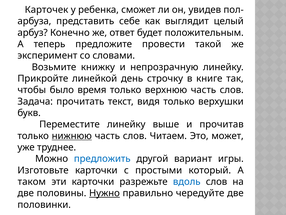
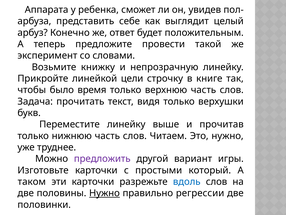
Карточек: Карточек -> Аппарата (47, 10)
день: день -> цели (132, 78)
нижнюю underline: present -> none (72, 136)
Это может: может -> нужно (228, 136)
предложить colour: blue -> purple (102, 158)
чередуйте: чередуйте -> регрессии (200, 193)
